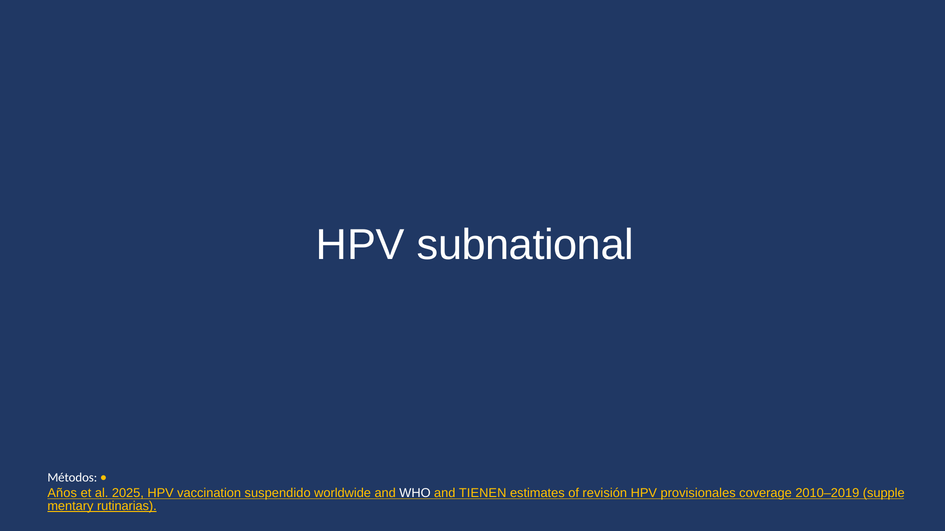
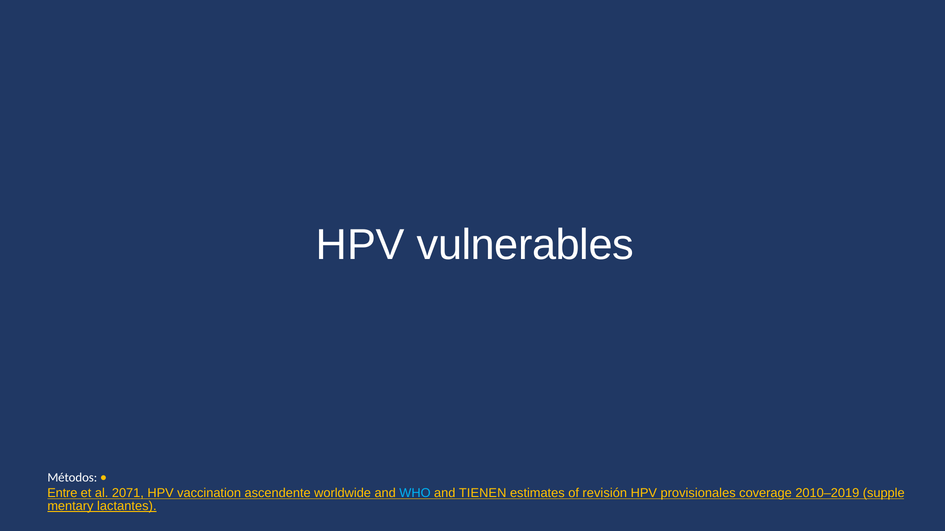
subnational: subnational -> vulnerables (525, 245)
Años: Años -> Entre (62, 494)
2025: 2025 -> 2071 (128, 494)
suspendido: suspendido -> ascendente (278, 494)
WHO colour: white -> light blue (415, 494)
rutinarias: rutinarias -> lactantes (127, 506)
